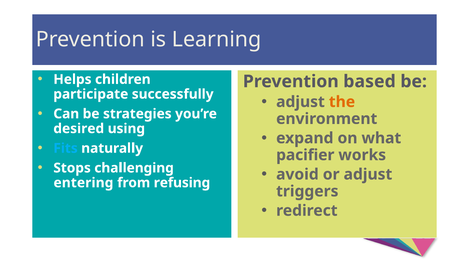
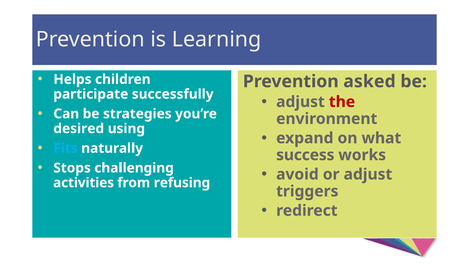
based: based -> asked (369, 81)
the colour: orange -> red (342, 102)
pacifier: pacifier -> success (305, 155)
entering: entering -> activities (84, 183)
